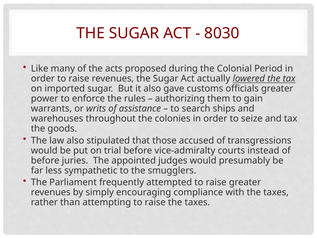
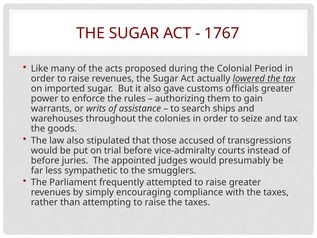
8030: 8030 -> 1767 (222, 33)
